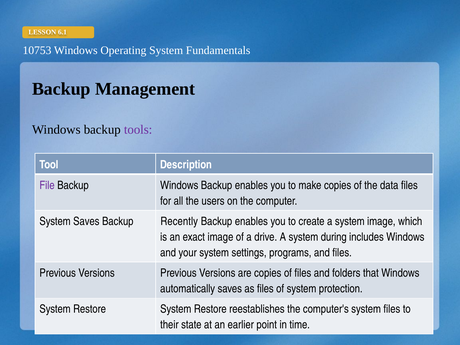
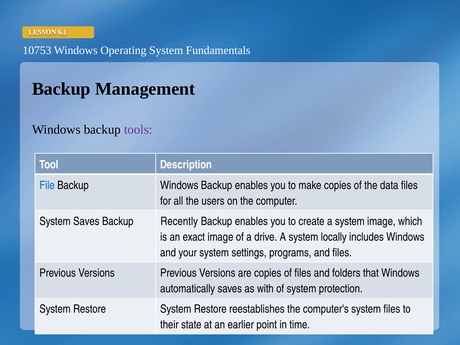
File colour: purple -> blue (47, 185)
during: during -> locally (334, 237)
as files: files -> with (265, 289)
